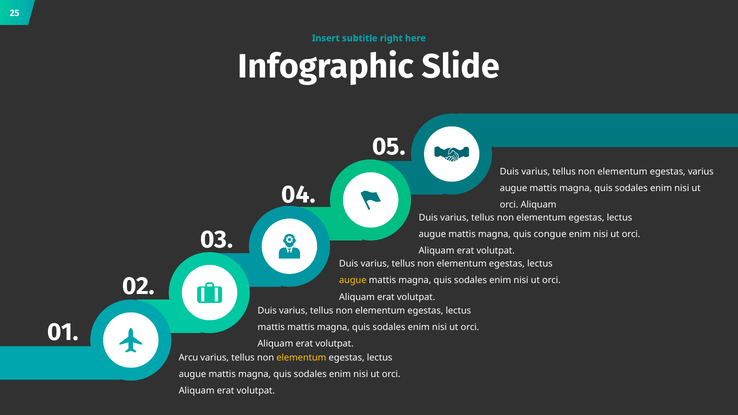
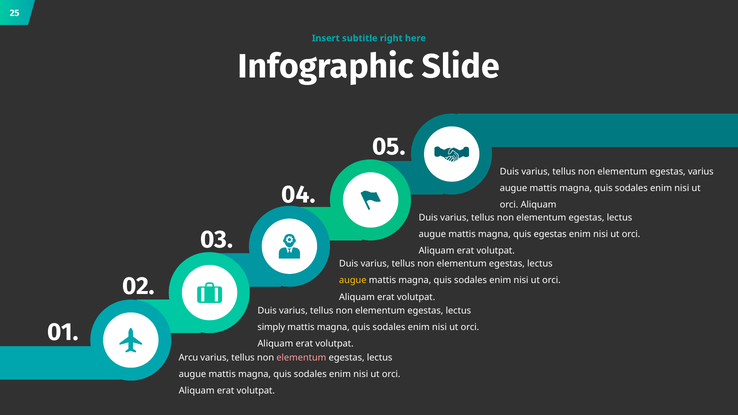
quis congue: congue -> egestas (550, 234)
mattis: mattis -> simply (271, 327)
elementum colour: yellow -> pink (301, 358)
